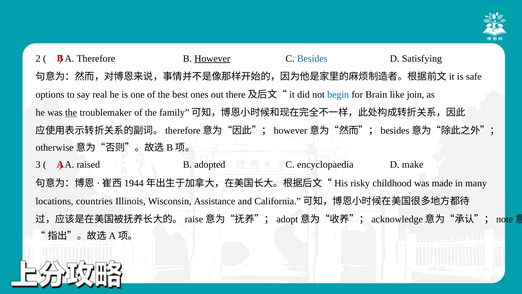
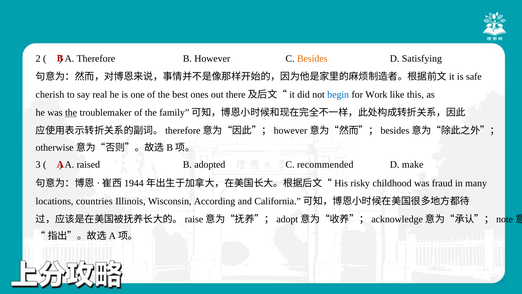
However underline: present -> none (212, 58)
Besides colour: blue -> orange (312, 58)
options: options -> cherish (50, 95)
Brain: Brain -> Work (376, 95)
join: join -> this (415, 95)
encyclopaedia: encyclopaedia -> recommended (325, 164)
made: made -> fraud (442, 183)
Assistance: Assistance -> According (215, 201)
